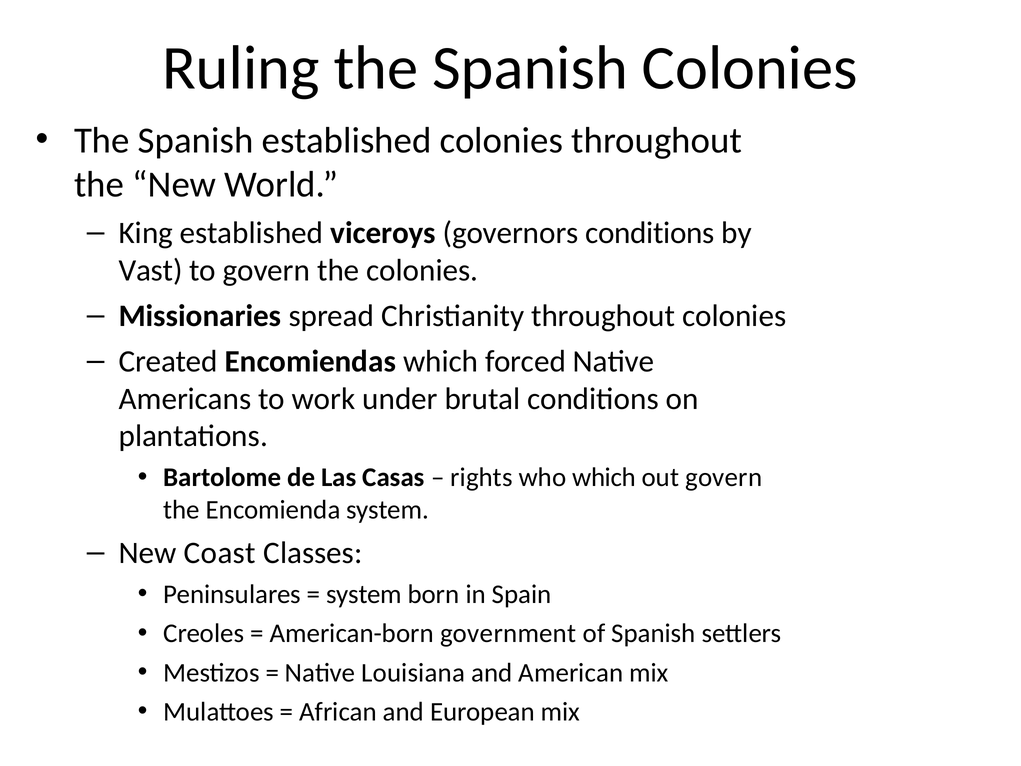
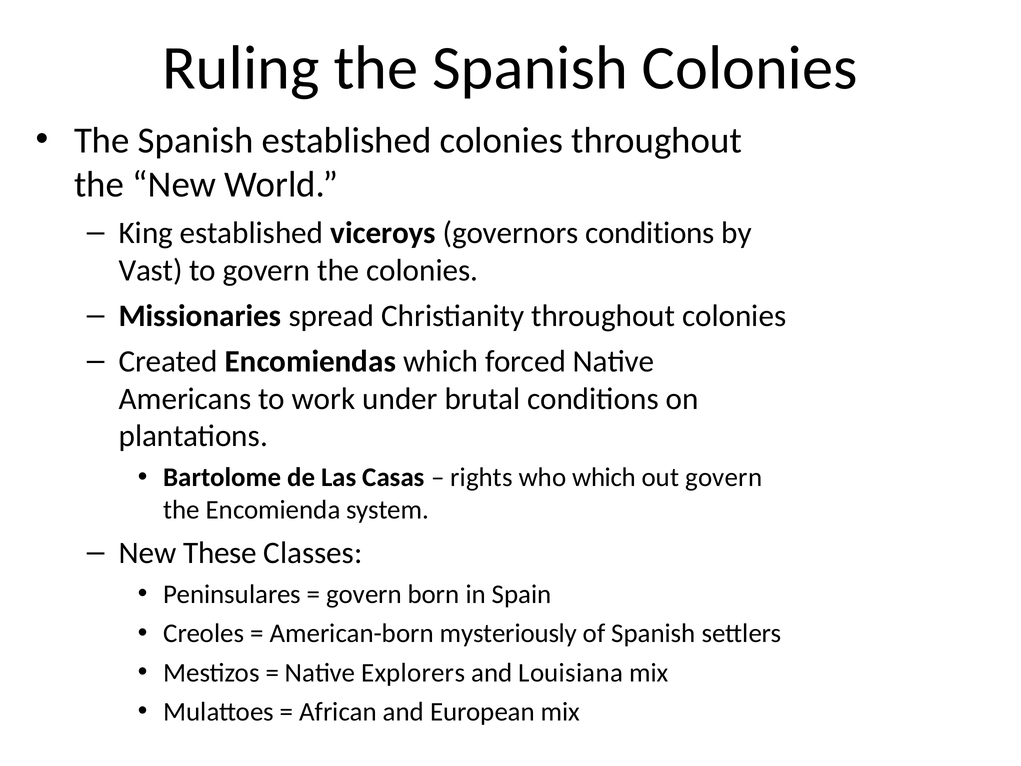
Coast: Coast -> These (220, 553)
system: system -> govern (364, 594)
government: government -> mysteriously (508, 633)
Louisiana: Louisiana -> Explorers (413, 672)
American: American -> Louisiana (571, 672)
